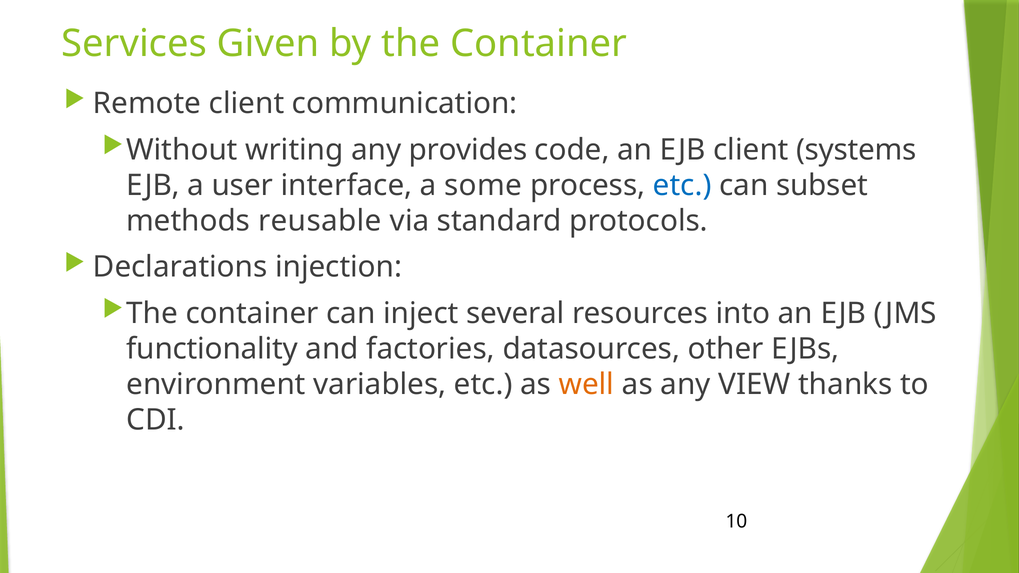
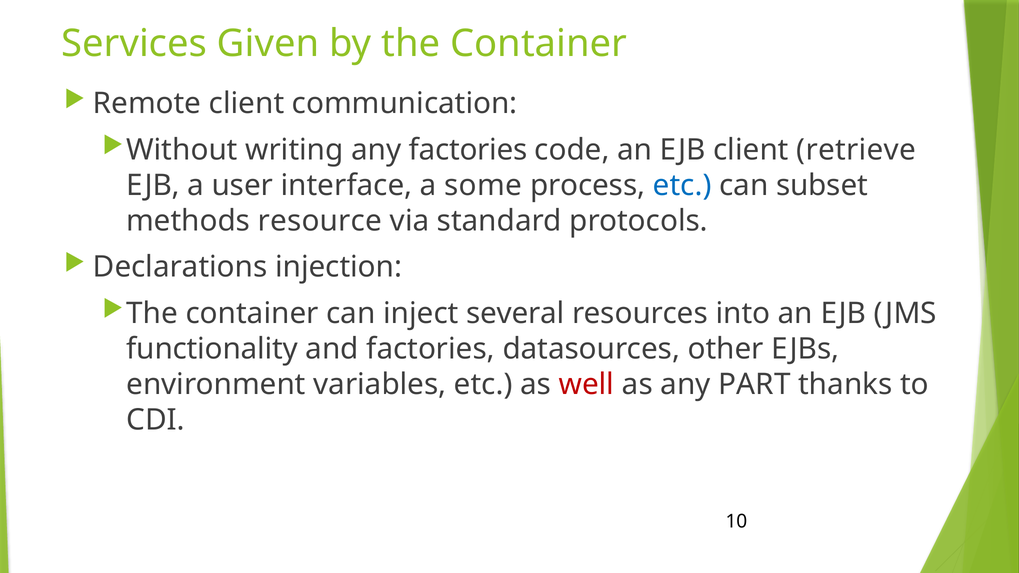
any provides: provides -> factories (468, 150)
systems: systems -> retrieve (856, 150)
reusable: reusable -> resource (320, 221)
well colour: orange -> red (586, 385)
VIEW: VIEW -> PART (754, 385)
